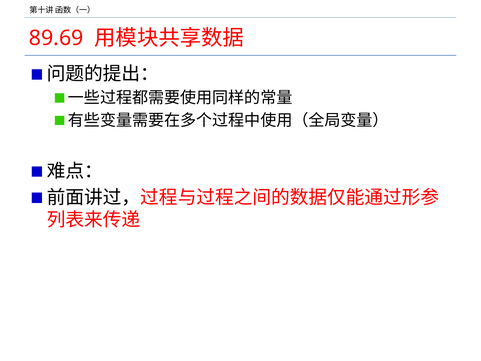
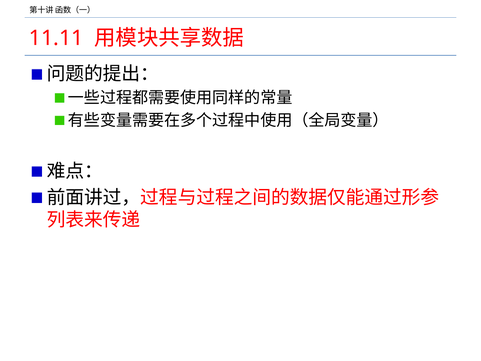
89.69: 89.69 -> 11.11 (56, 38)
